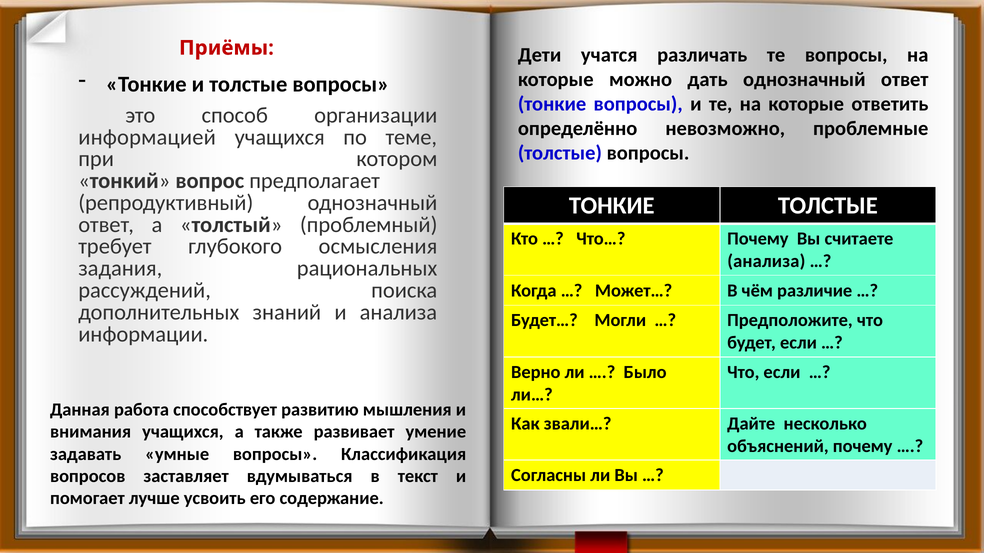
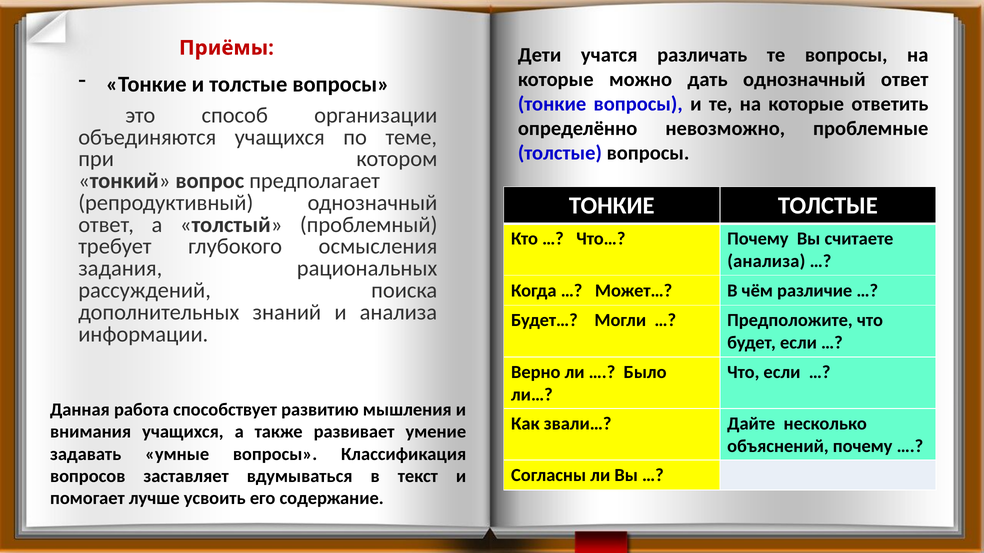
информацией: информацией -> объединяются (147, 137)
